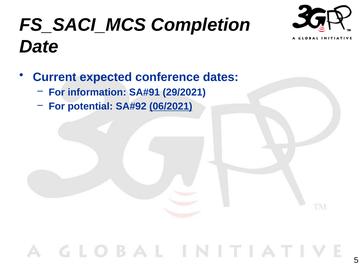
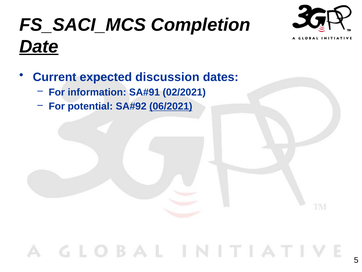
Date underline: none -> present (39, 46)
conference: conference -> discussion (167, 77)
29/2021: 29/2021 -> 02/2021 (184, 92)
